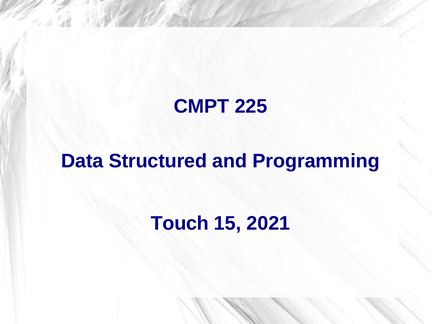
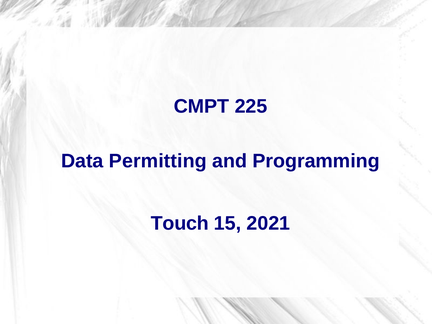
Structured: Structured -> Permitting (158, 161)
